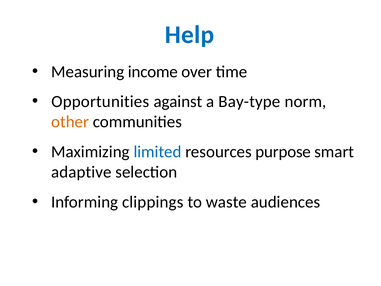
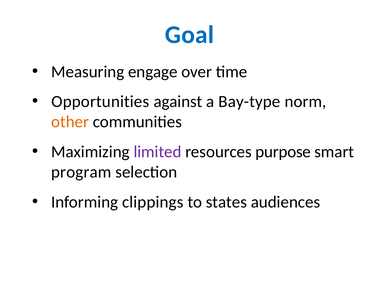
Help: Help -> Goal (189, 35)
income: income -> engage (153, 72)
limited colour: blue -> purple (158, 152)
adaptive: adaptive -> program (81, 172)
waste: waste -> states (226, 202)
